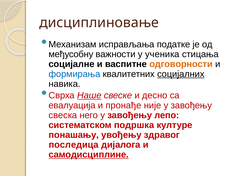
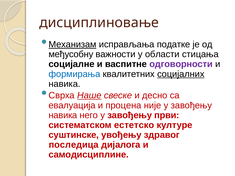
Механизам underline: none -> present (73, 44)
ученика: ученика -> области (162, 54)
одговорности colour: orange -> purple (181, 64)
пронађе: пронађе -> процена (123, 105)
свеска: свеска -> навика (63, 115)
лепо: лепо -> први (167, 115)
подршка: подршка -> естетско (134, 125)
понашању: понашању -> суштинске (74, 135)
самодисциплине underline: present -> none (89, 155)
